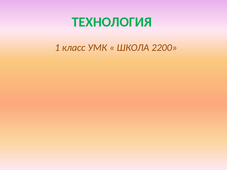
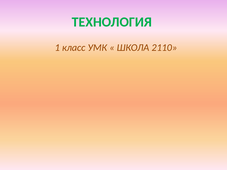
2200: 2200 -> 2110 (164, 48)
